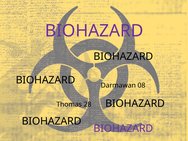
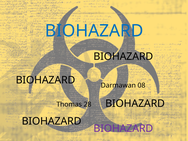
BIOHAZARD colour: purple -> blue (94, 31)
